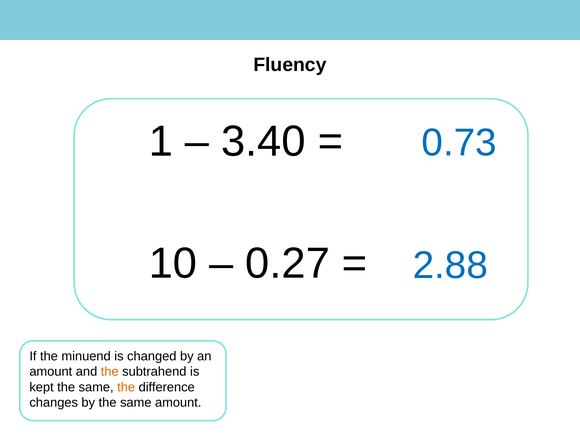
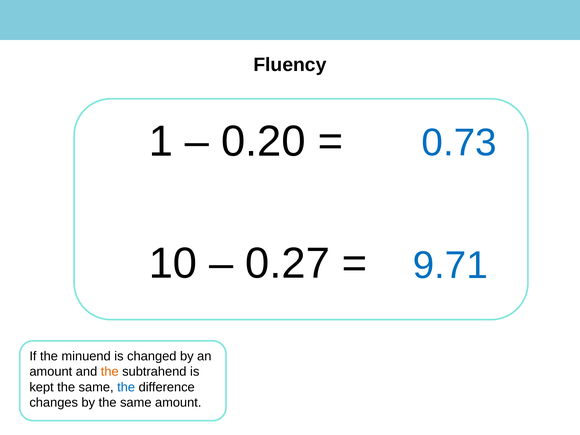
3.40: 3.40 -> 0.20 (263, 142)
2.88: 2.88 -> 9.71 (450, 265)
the colour: orange -> blue (126, 387)
